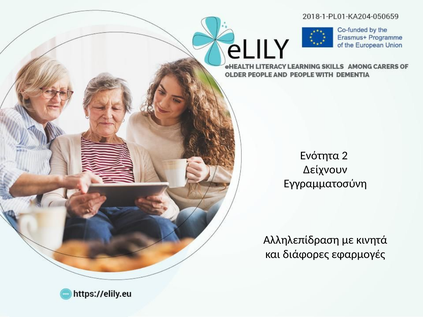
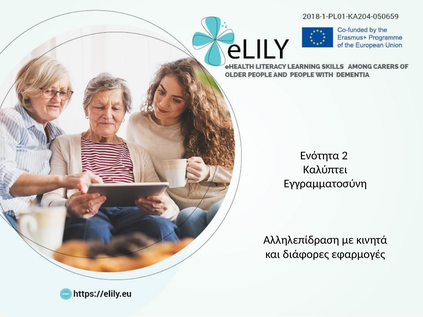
Δείχνουν: Δείχνουν -> Καλύπτει (325, 170)
